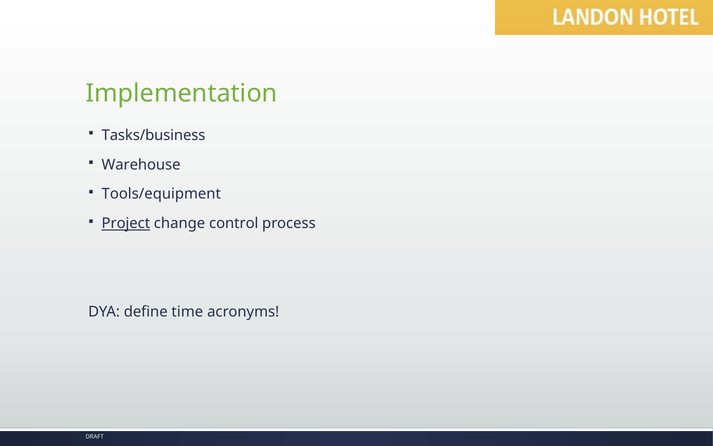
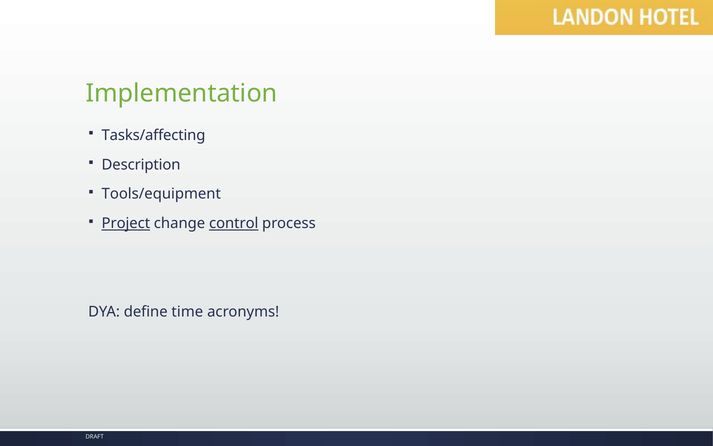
Tasks/business: Tasks/business -> Tasks/affecting (154, 135)
Warehouse: Warehouse -> Description (141, 165)
control underline: none -> present (234, 223)
